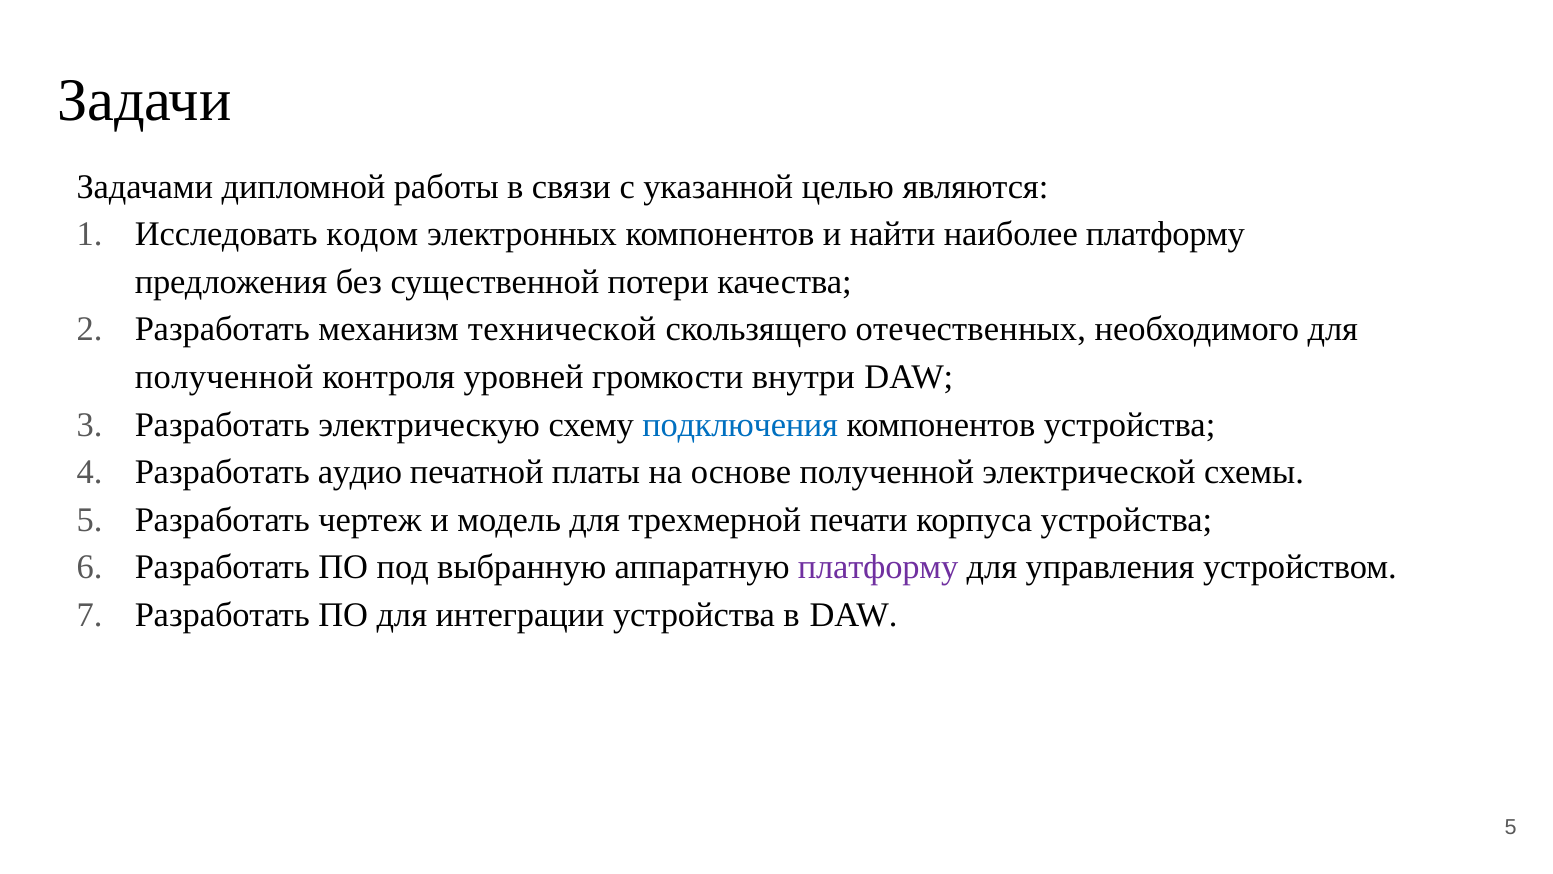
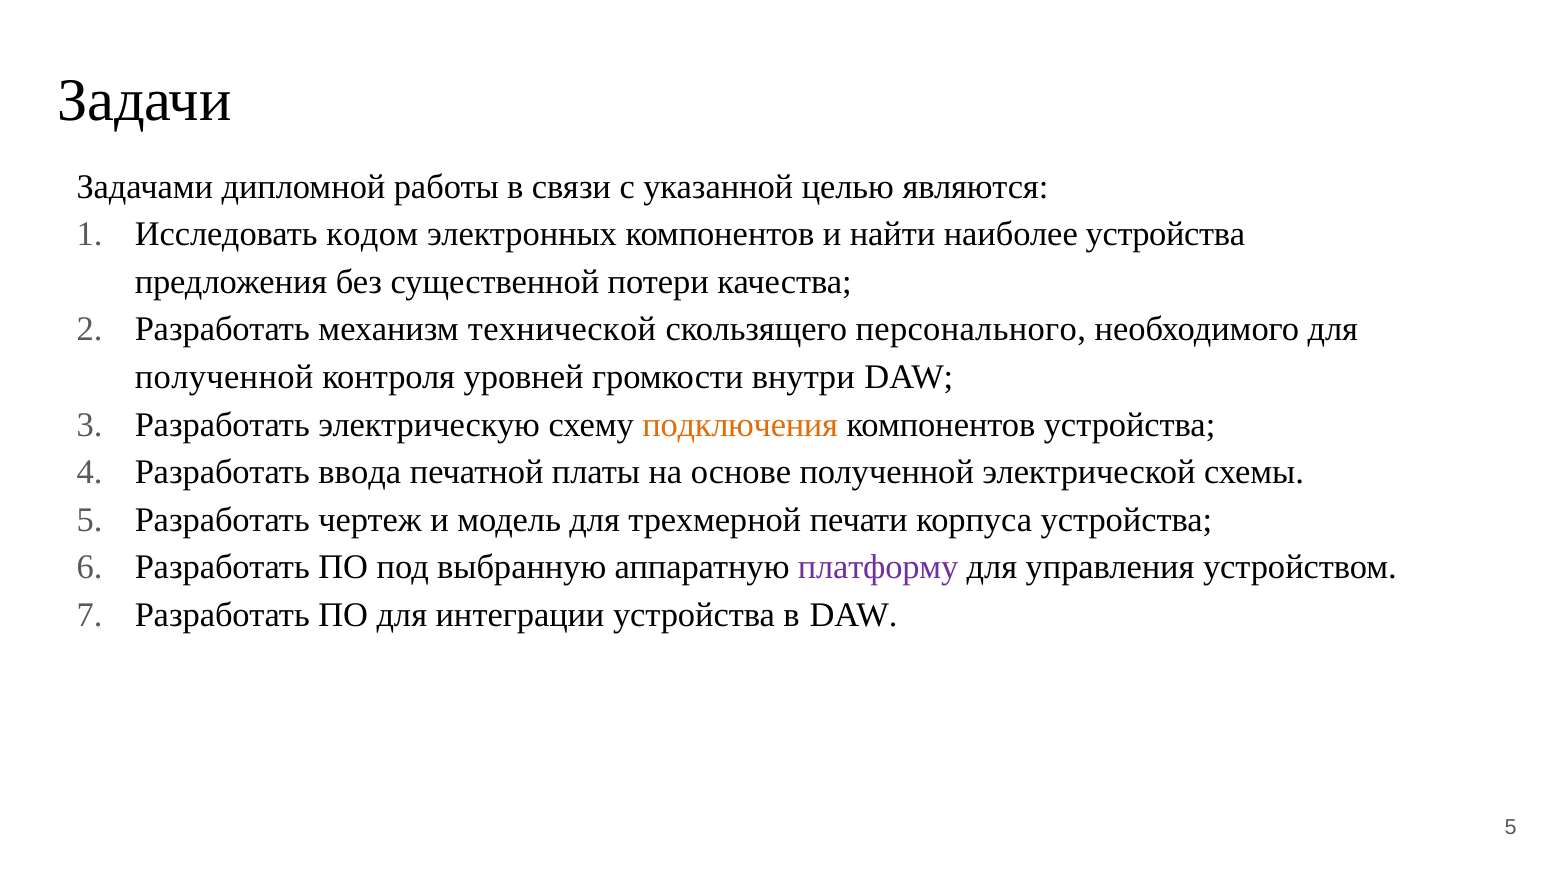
наиболее платформу: платформу -> устройства (1165, 234)
отечественных: отечественных -> персонального (971, 329)
подключения colour: blue -> orange (740, 425)
аудио: аудио -> ввода (360, 472)
